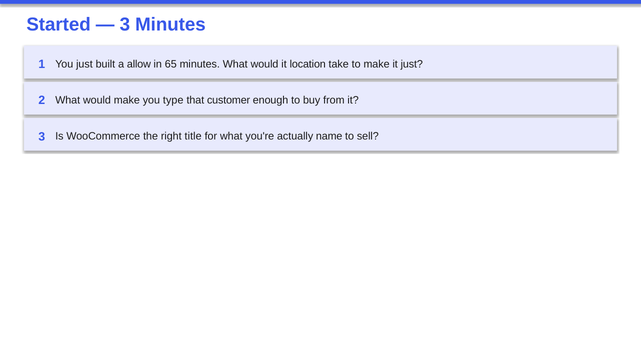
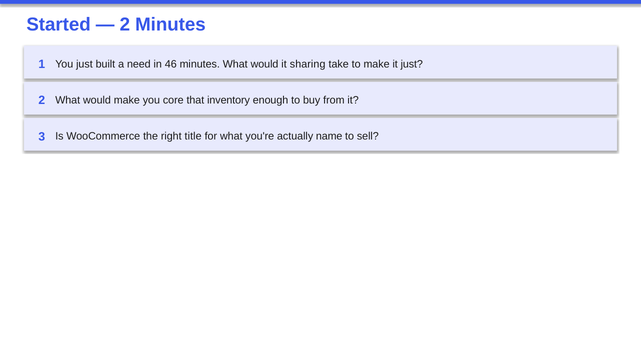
3: 3 -> 2 (125, 24)
allow: allow -> need (139, 64)
65: 65 -> 46 (171, 64)
location: location -> sharing (308, 64)
type: type -> core (173, 100)
customer: customer -> inventory (229, 100)
